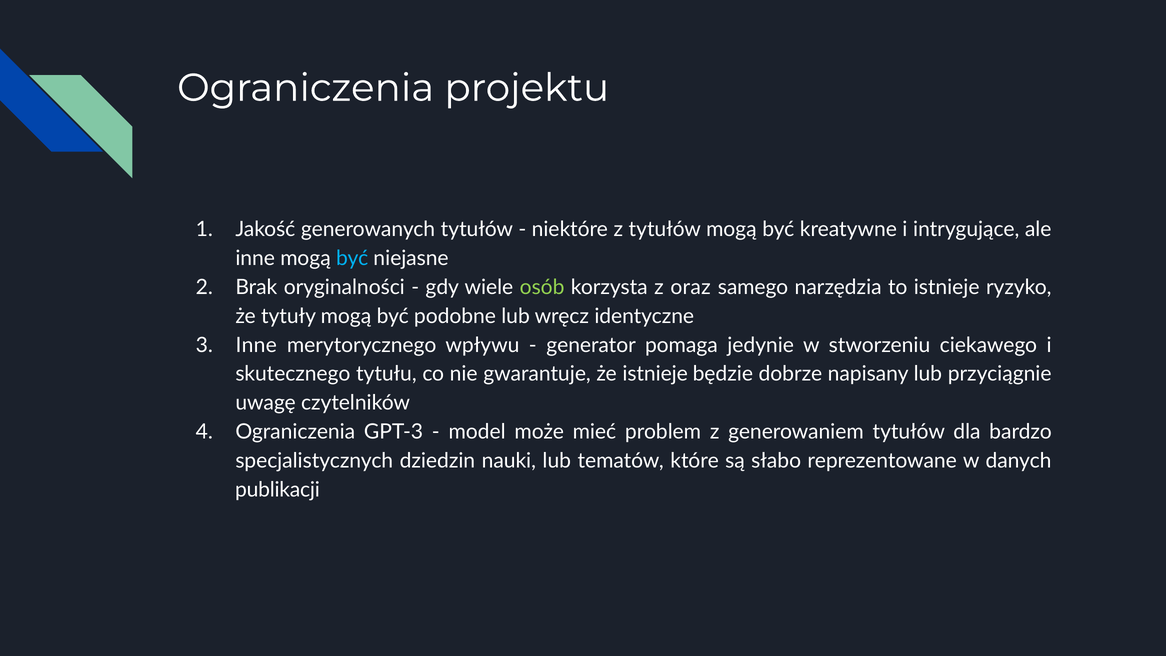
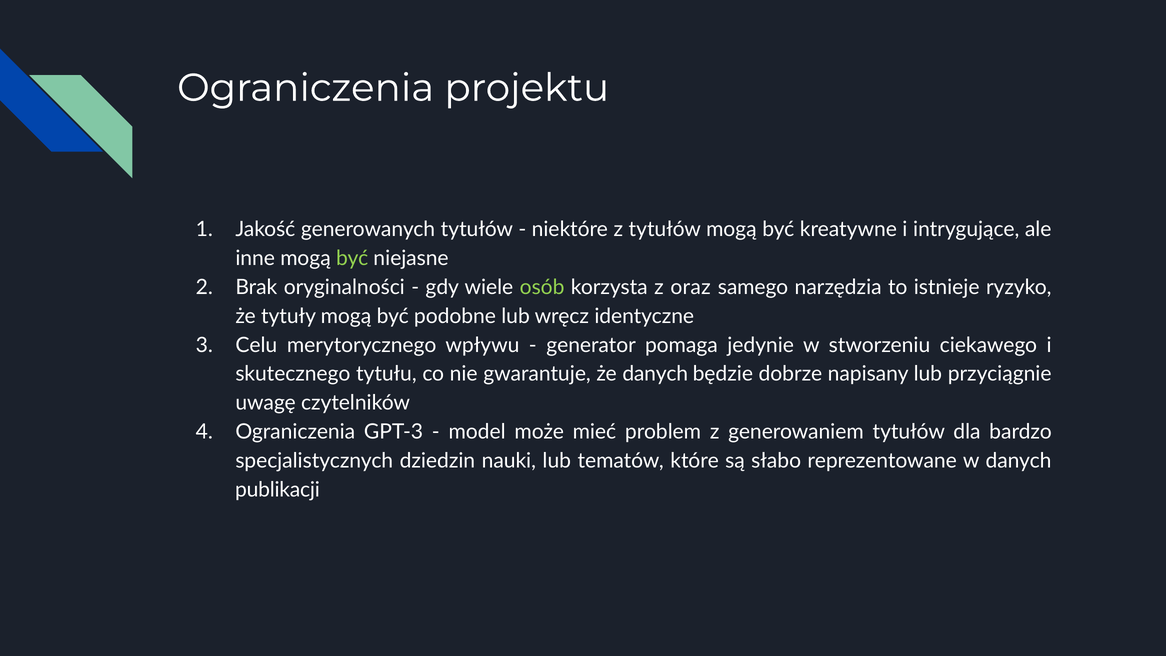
być colour: light blue -> light green (352, 258)
Inne: Inne -> Celu (256, 345)
że istnieje: istnieje -> danych (655, 374)
